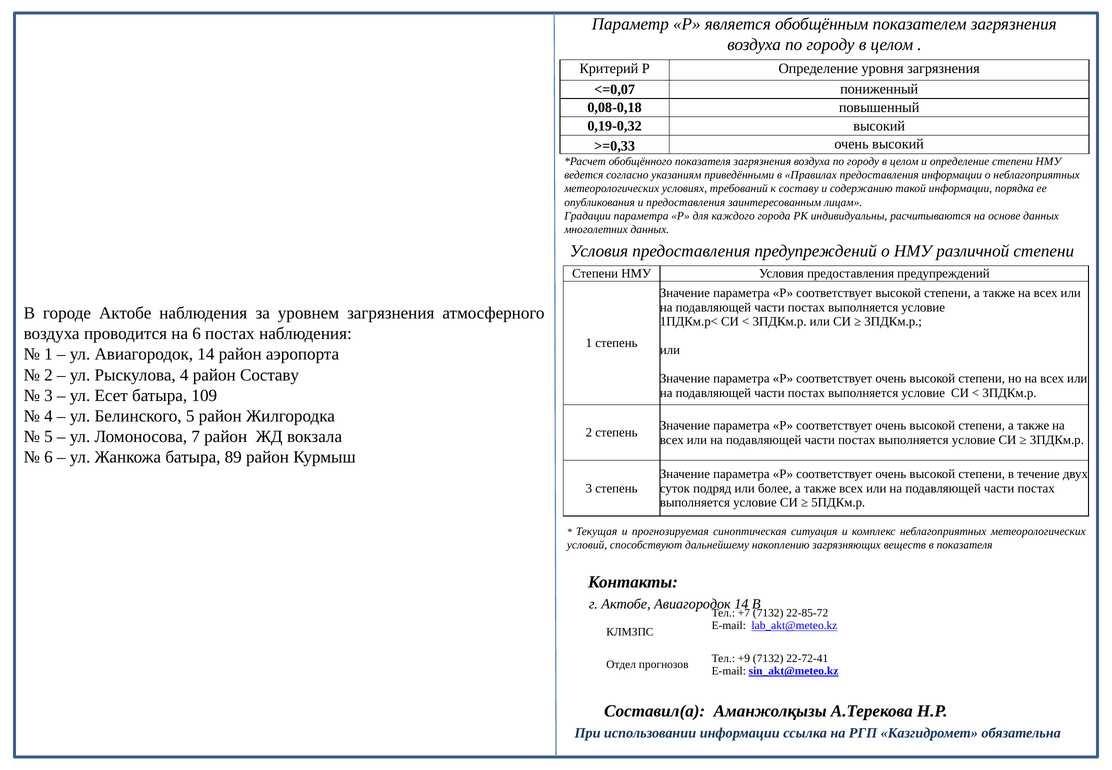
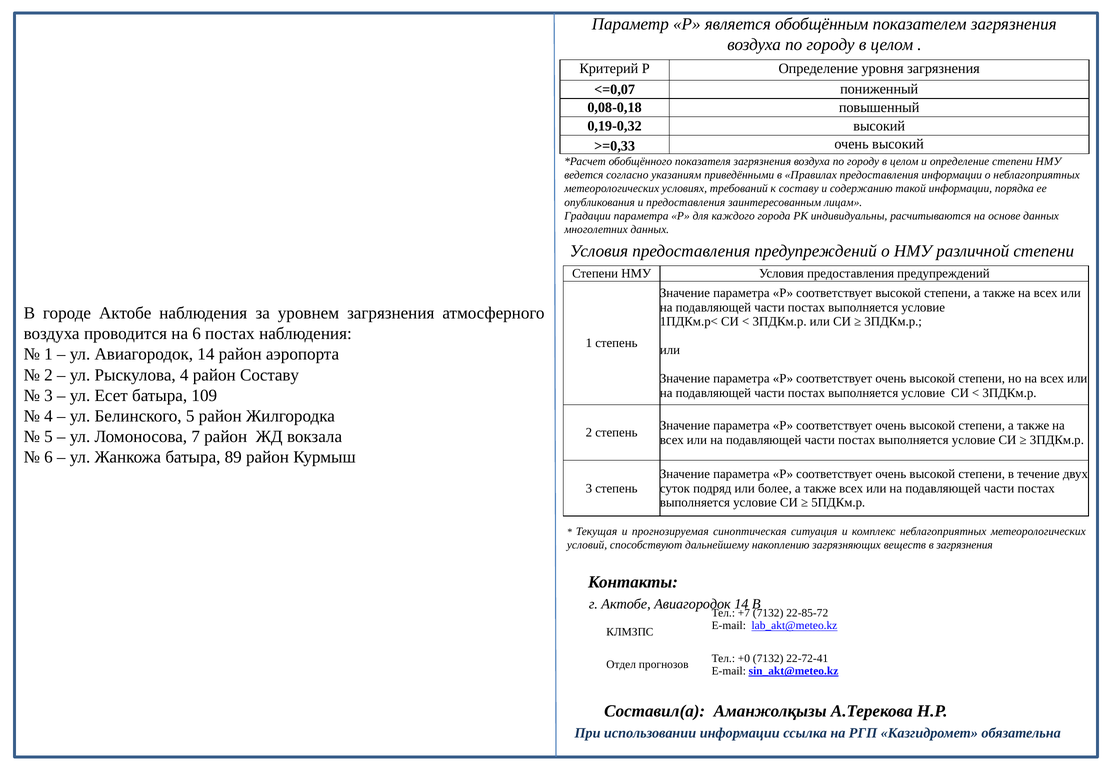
в показателя: показателя -> загрязнения (965, 545)
+9: +9 -> +0 (744, 658)
